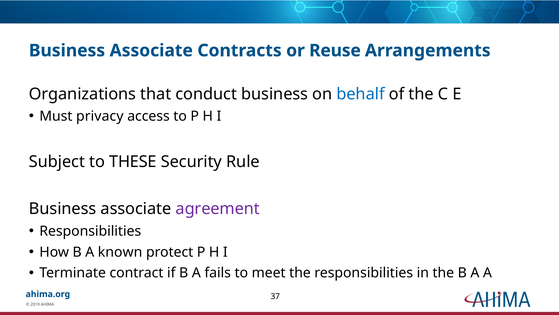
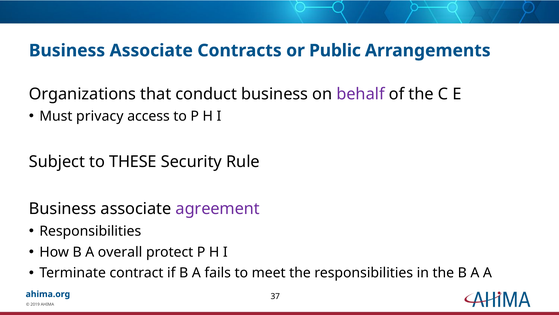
Reuse: Reuse -> Public (335, 50)
behalf colour: blue -> purple (361, 94)
known: known -> overall (120, 252)
